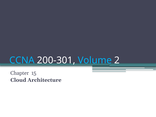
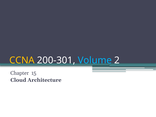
CCNA colour: light blue -> yellow (22, 60)
